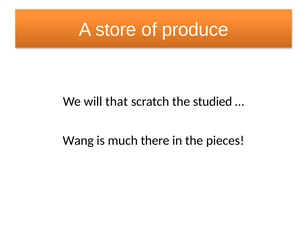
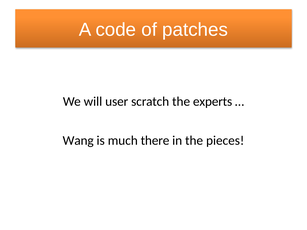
store: store -> code (116, 30)
produce: produce -> patches (195, 30)
that: that -> user (117, 102)
studied: studied -> experts (213, 102)
